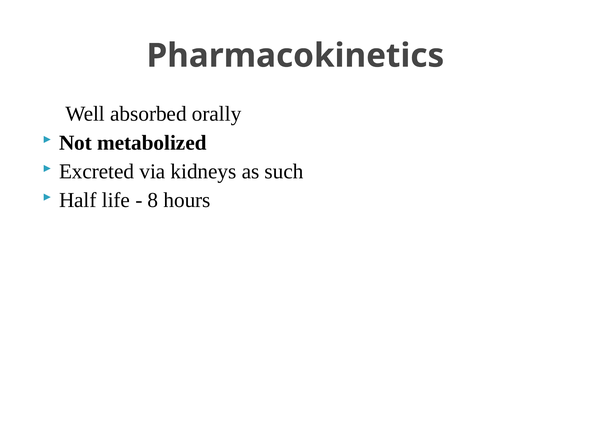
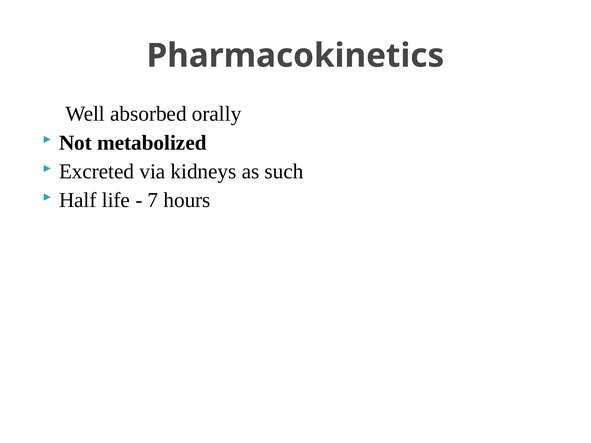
8: 8 -> 7 (153, 200)
